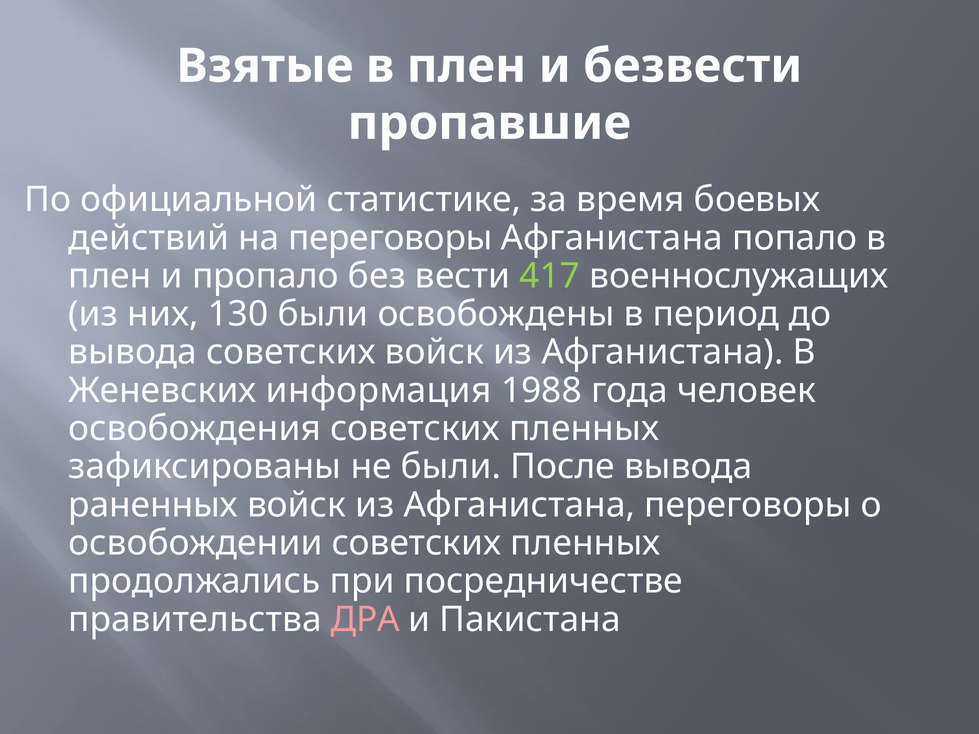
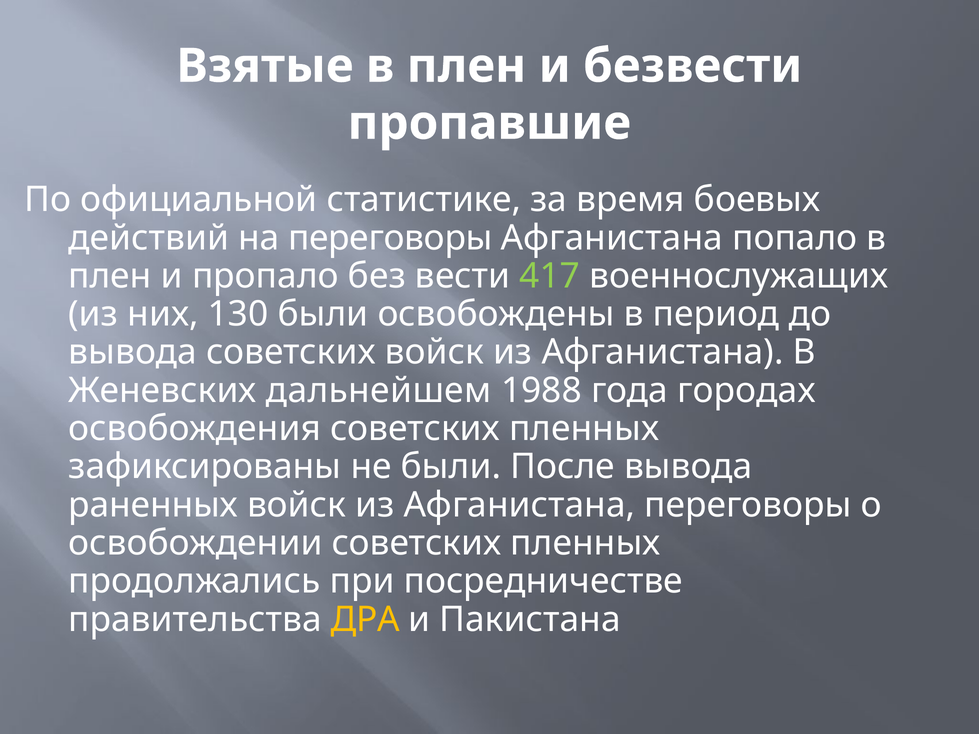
информация: информация -> дальнейшем (379, 391)
человек: человек -> городах (746, 391)
ДРА colour: pink -> yellow (365, 620)
